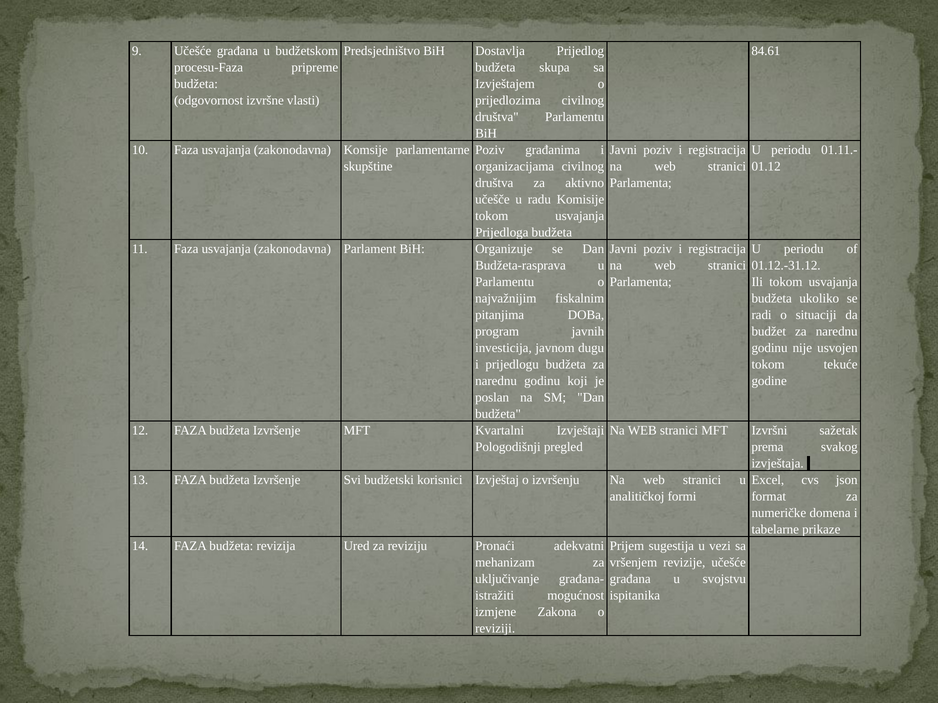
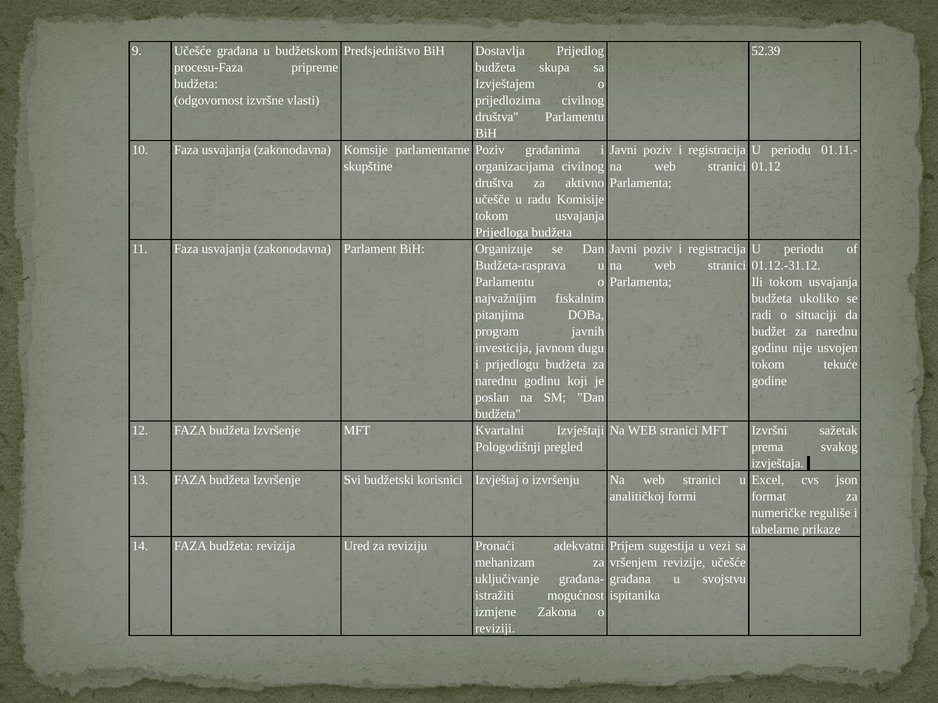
84.61: 84.61 -> 52.39 (766, 51)
domena: domena -> reguliše (830, 513)
